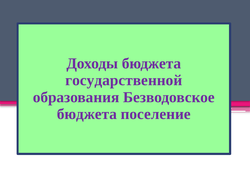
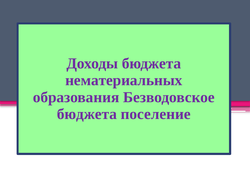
государственной: государственной -> нематериальных (124, 81)
